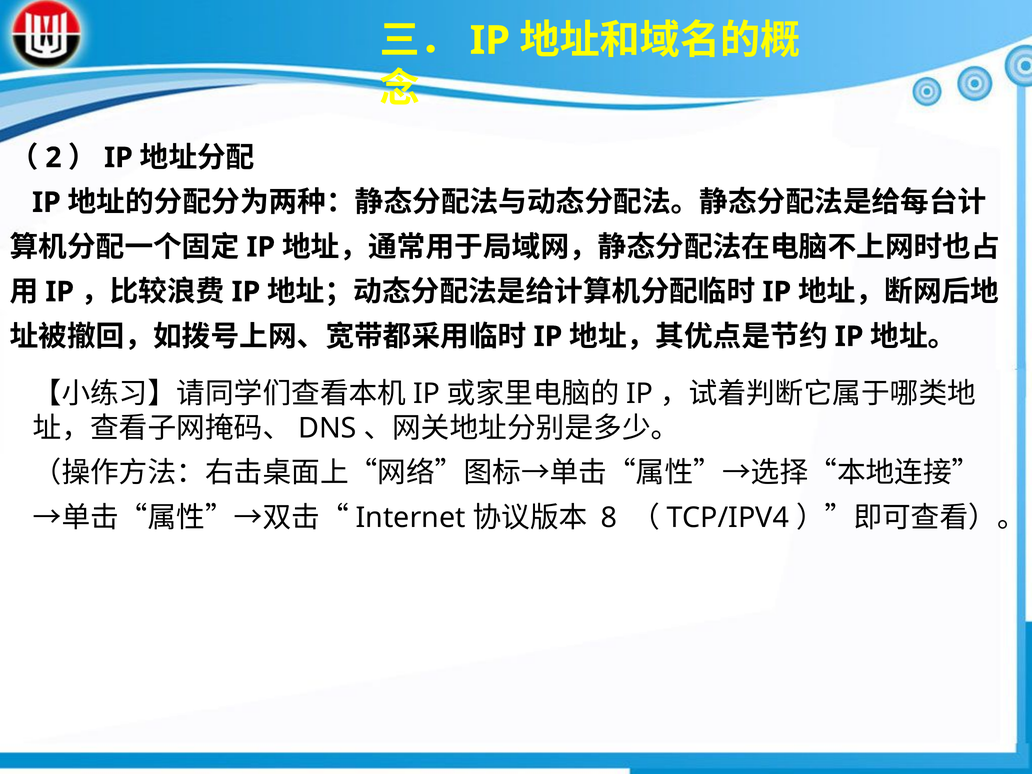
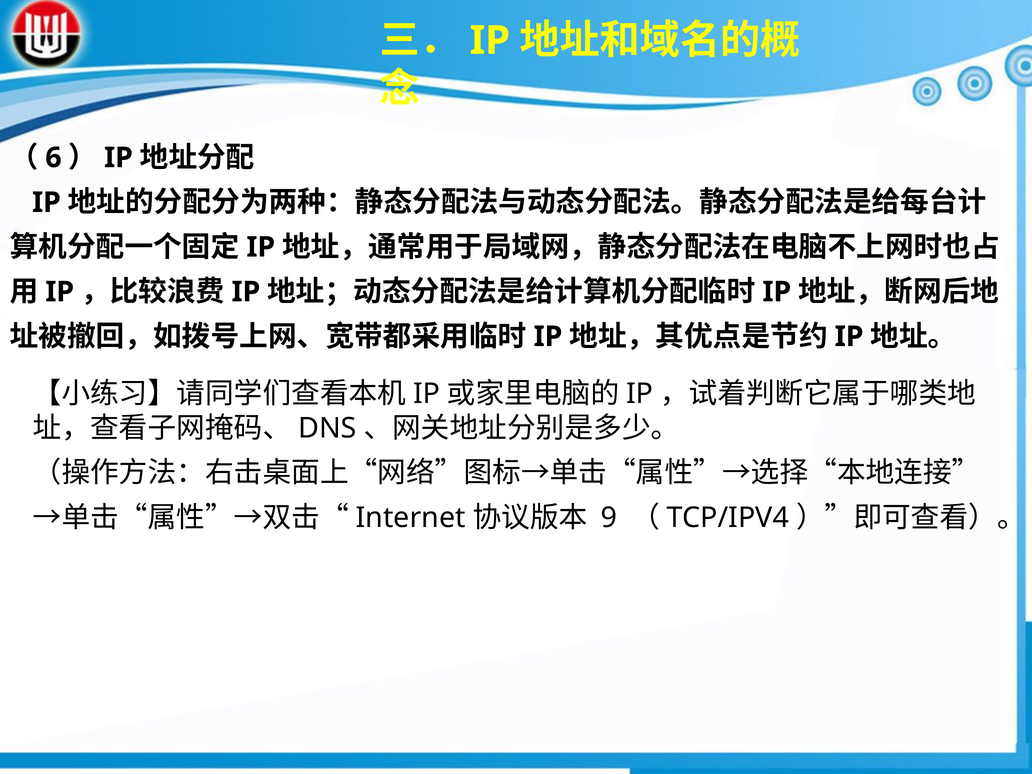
2: 2 -> 6 (53, 158)
8: 8 -> 9 (609, 518)
